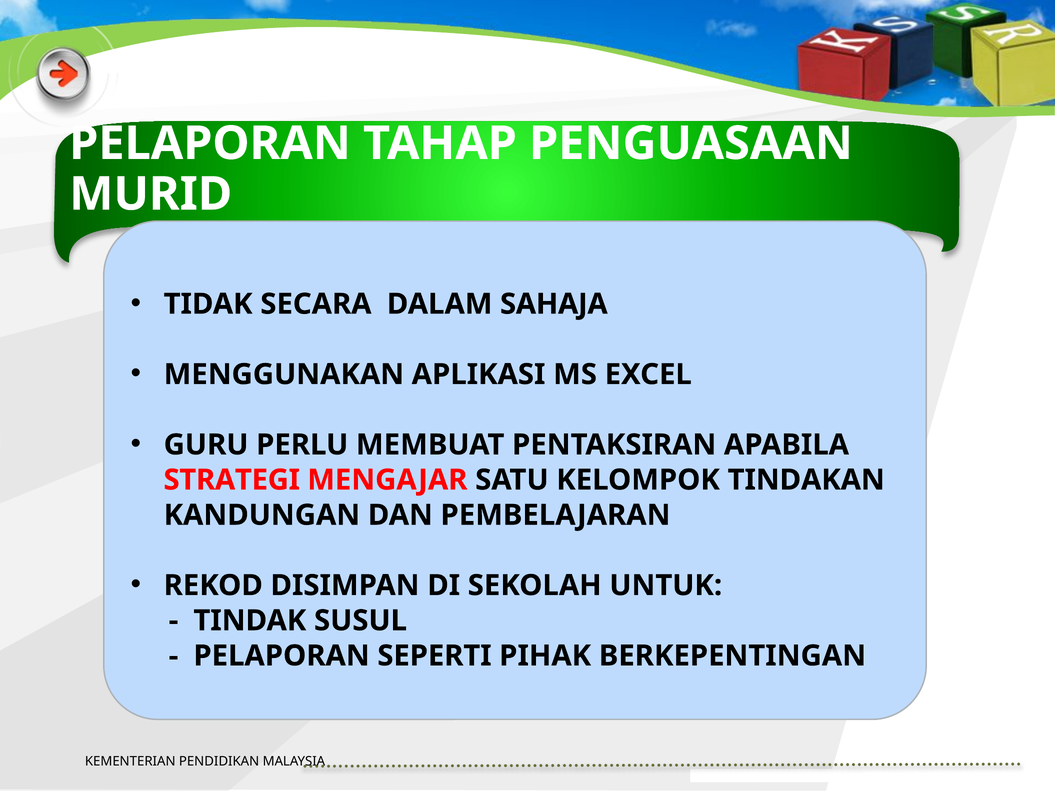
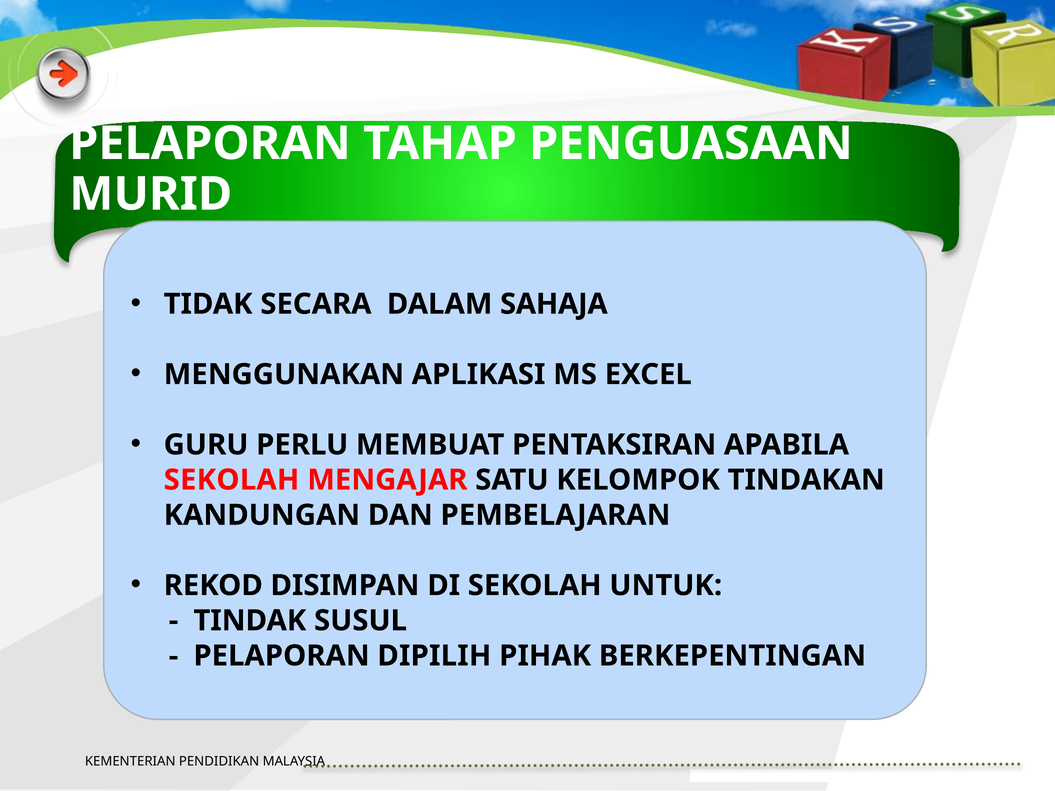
STRATEGI: STRATEGI -> SEKOLAH (232, 480)
SEPERTI: SEPERTI -> DIPILIH (434, 656)
